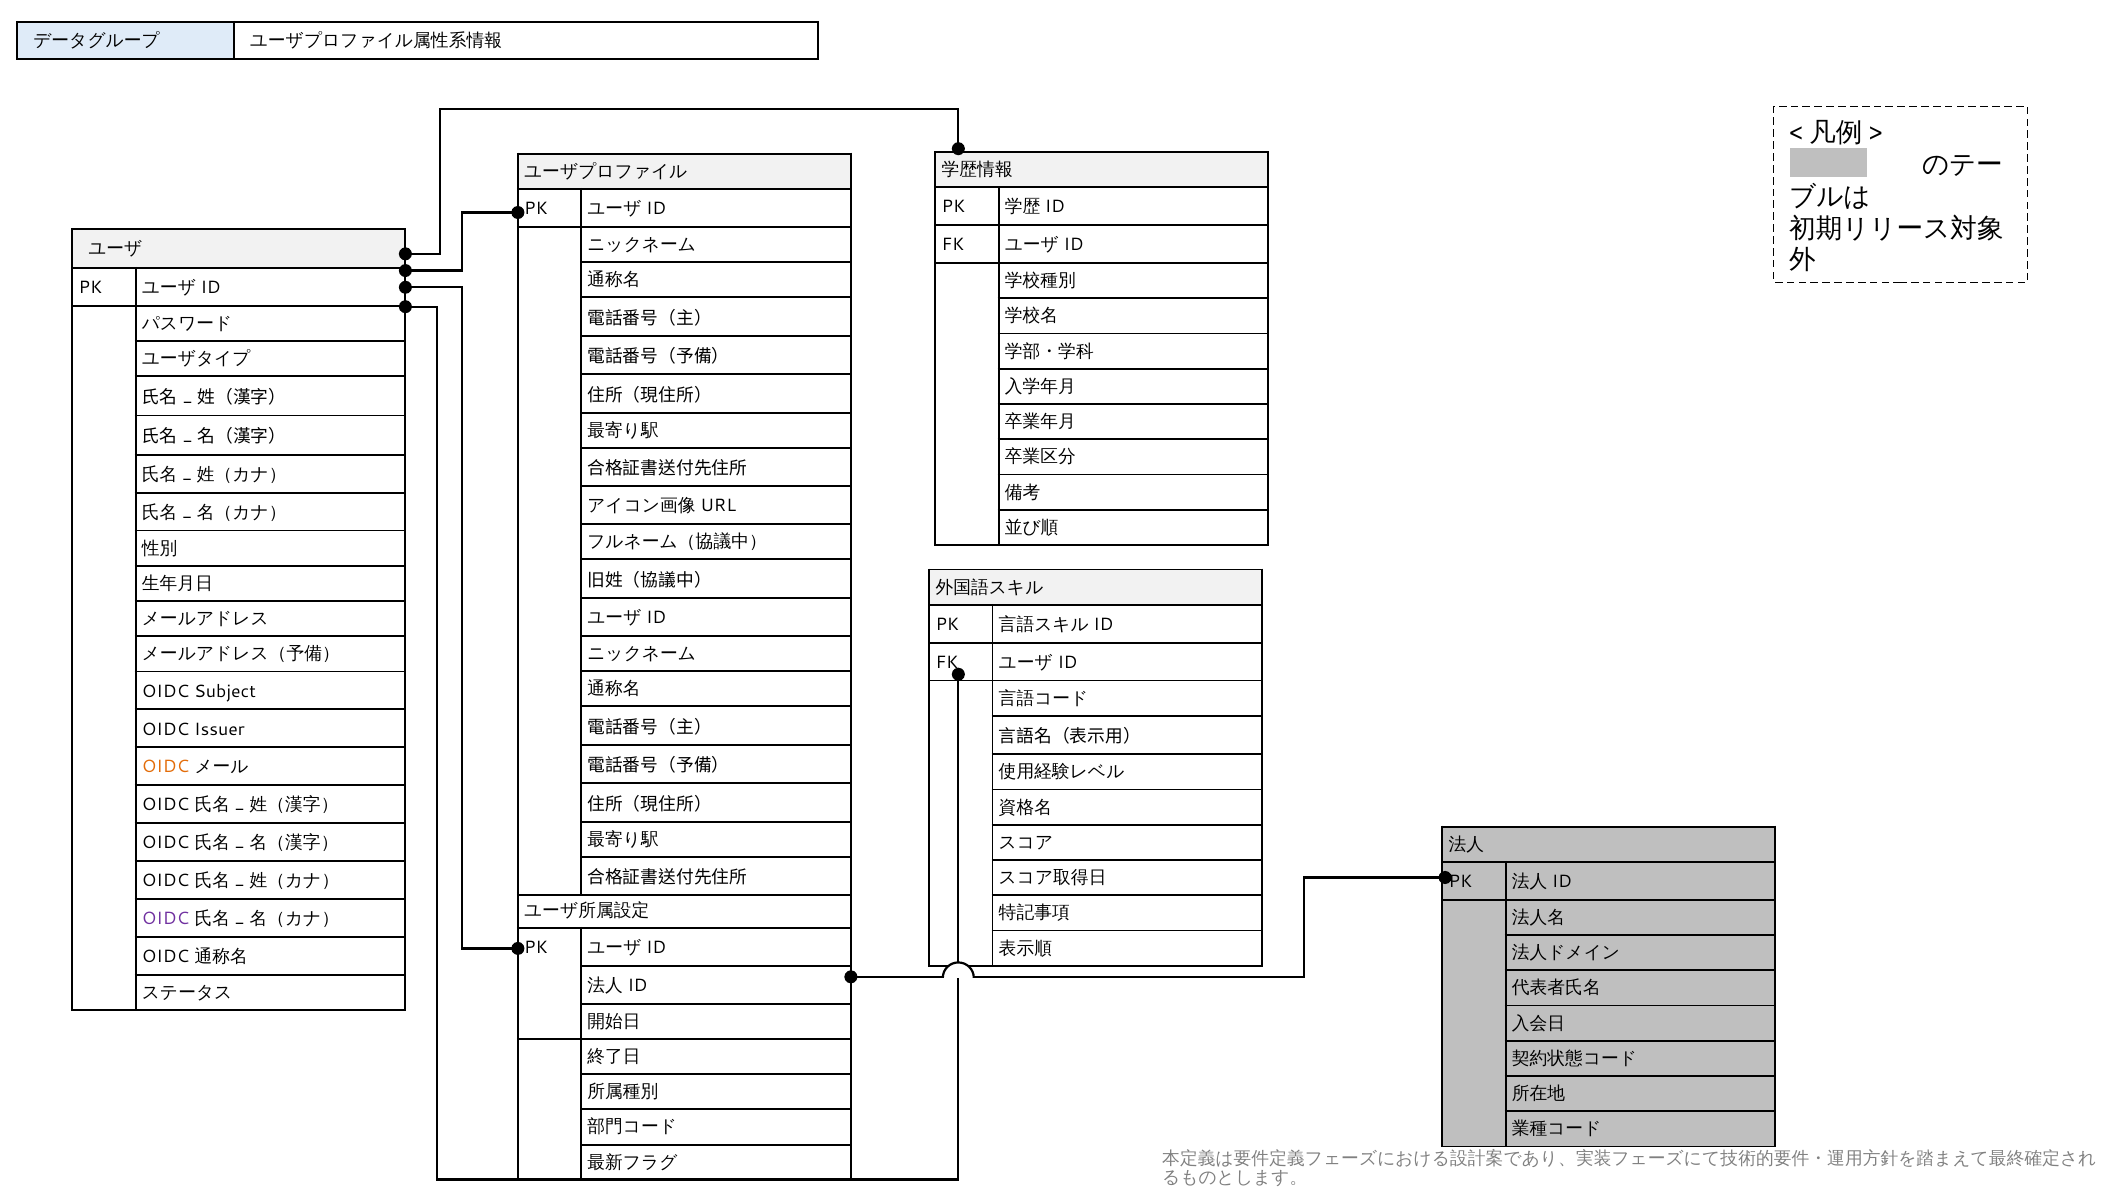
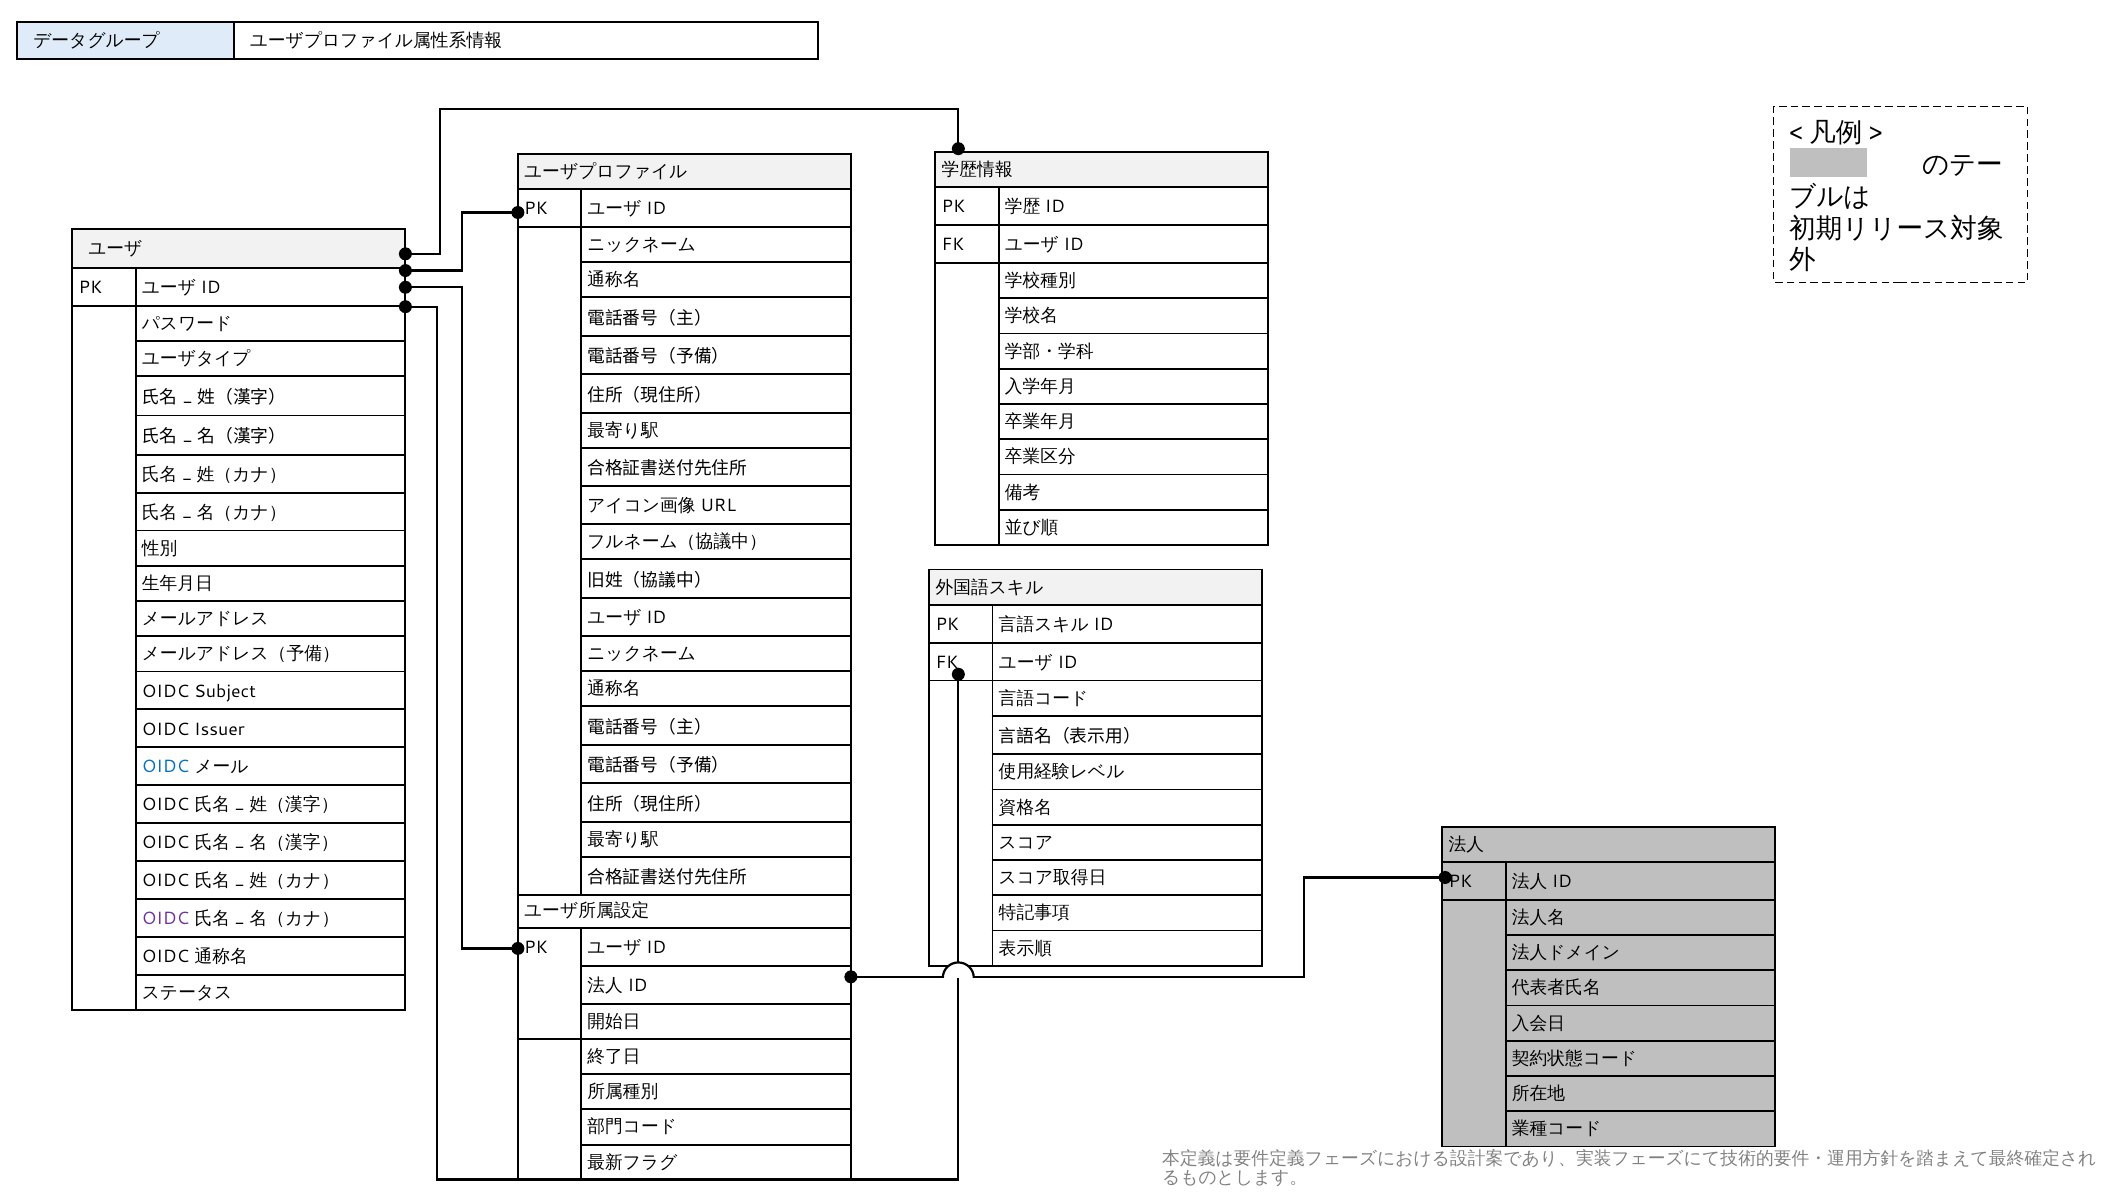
OIDC colour: orange -> blue (166, 767)
